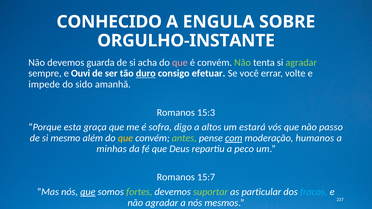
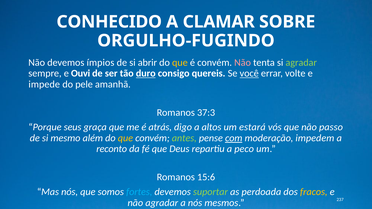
ENGULA: ENGULA -> CLAMAR (219, 22)
ORGULHO-INSTANTE: ORGULHO-INSTANTE -> ORGULHO-FUGINDO (186, 41)
guarda: guarda -> ímpios (100, 63)
acha: acha -> abrir (147, 63)
que colour: pink -> yellow (180, 63)
Não colour: light green -> pink (243, 63)
efetuar: efetuar -> quereis (209, 73)
você underline: none -> present (249, 73)
sido: sido -> pele (84, 84)
15:3: 15:3 -> 37:3 (206, 113)
esta: esta -> seus (73, 127)
sofra: sofra -> atrás (160, 127)
humanos: humanos -> impedem (315, 138)
minhas: minhas -> reconto (112, 149)
15:7: 15:7 -> 15:6 (206, 177)
que underline: present -> none (88, 192)
fortes colour: light green -> light blue (139, 192)
particular: particular -> perdoada (261, 192)
fracos colour: light blue -> yellow (314, 192)
